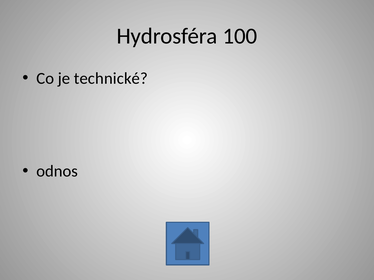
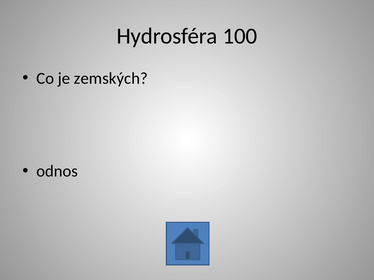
technické: technické -> zemských (111, 78)
